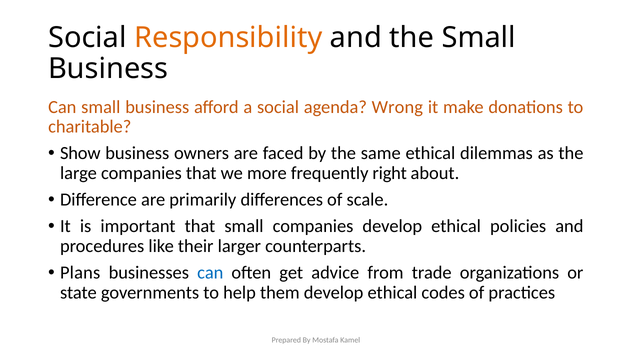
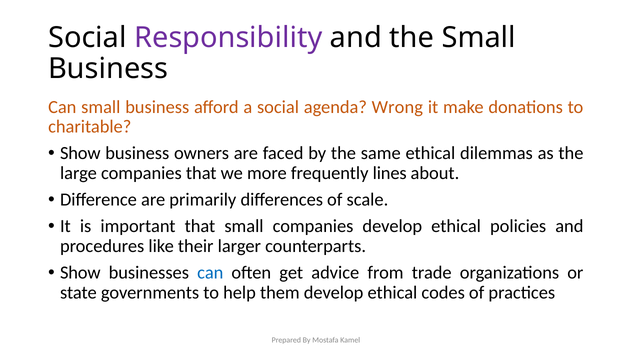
Responsibility colour: orange -> purple (228, 37)
right: right -> lines (390, 173)
Plans: Plans -> Show (80, 272)
